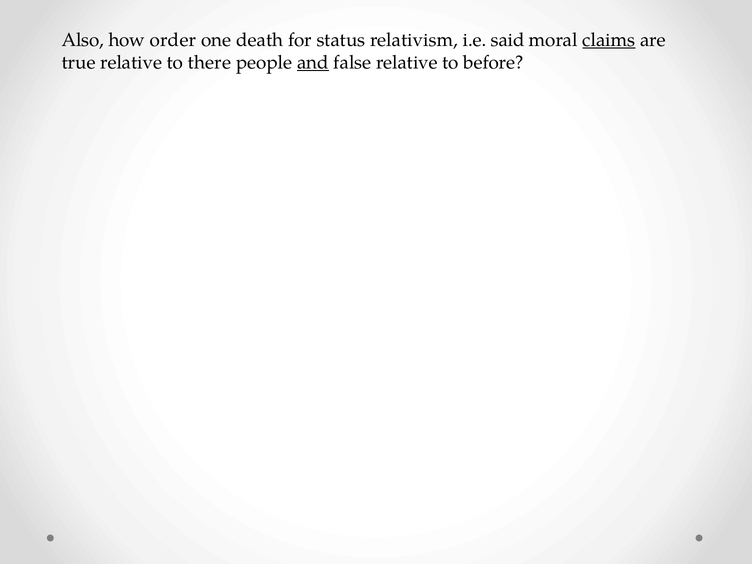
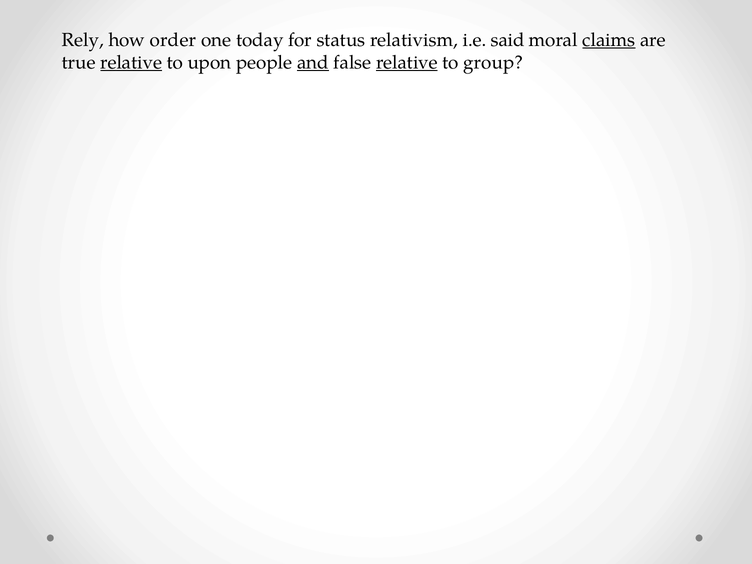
Also: Also -> Rely (83, 40)
death: death -> today (260, 40)
relative underline: none -> present (131, 62)
there: there -> upon (210, 62)
relative underline: none -> present (407, 62)
before: before -> group (493, 62)
